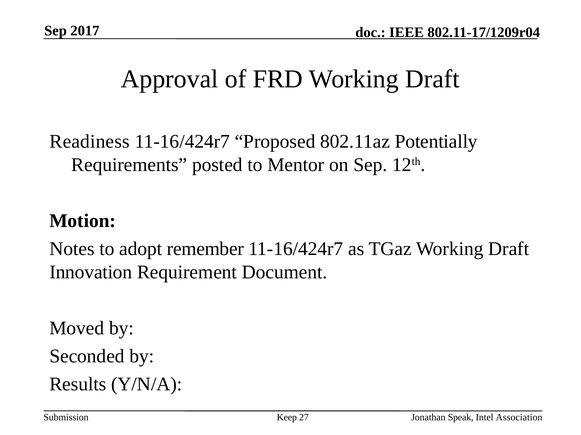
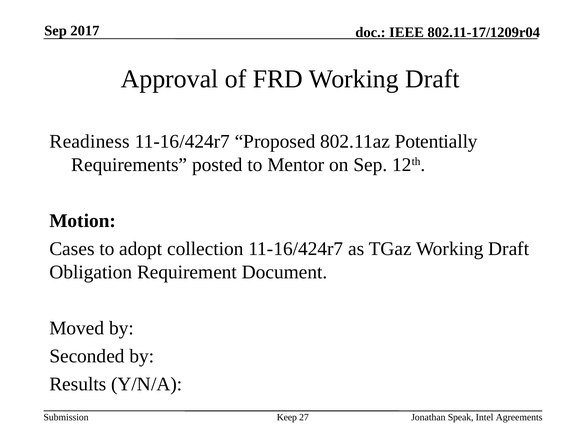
Notes: Notes -> Cases (72, 249)
remember: remember -> collection (205, 249)
Innovation: Innovation -> Obligation (91, 273)
Association: Association -> Agreements (519, 418)
